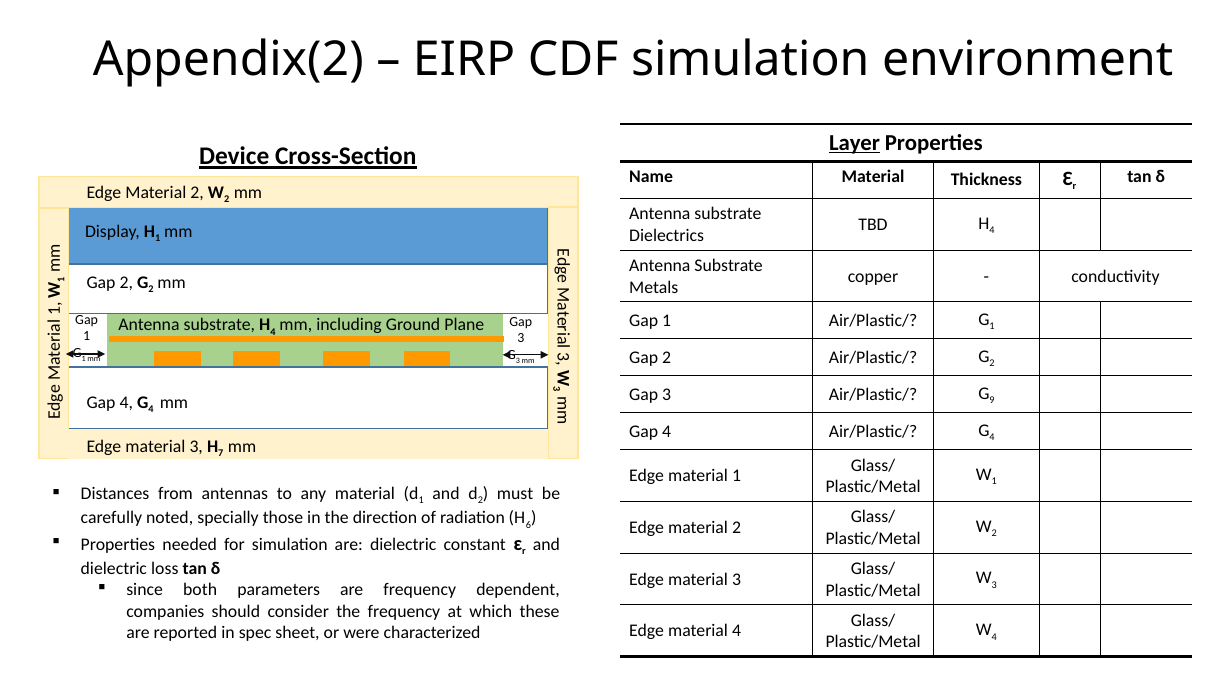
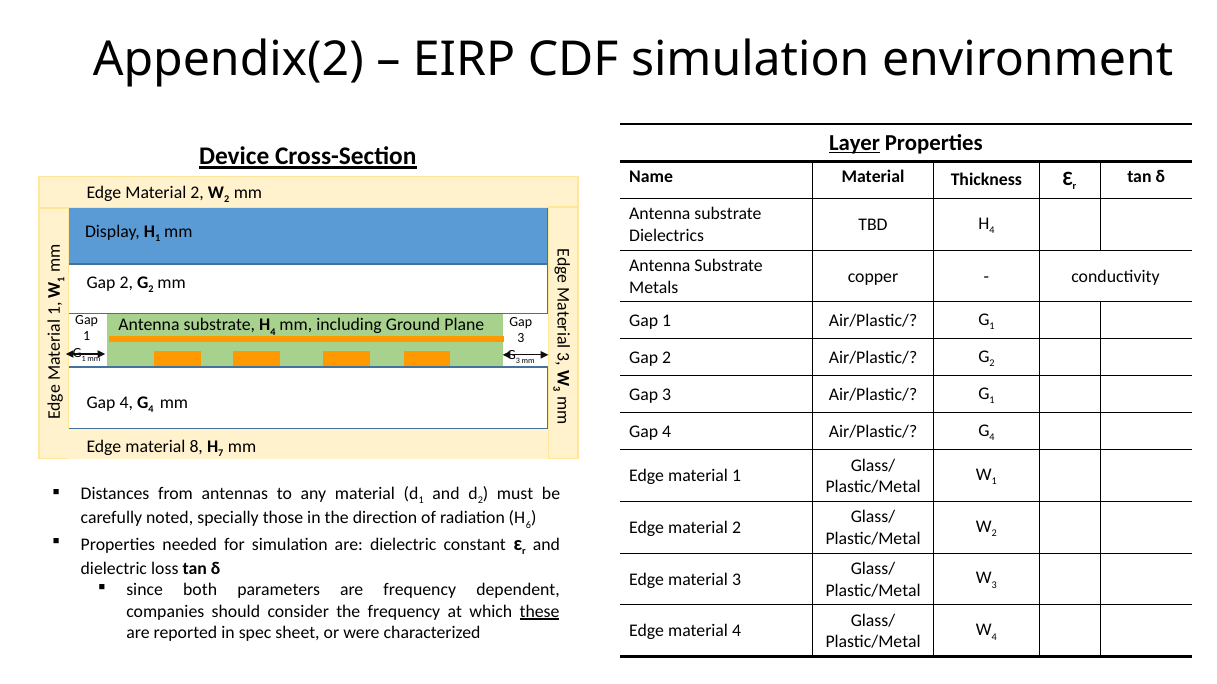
9: 9 -> 1 (992, 400)
3: 3 -> 8 (196, 447)
these underline: none -> present (540, 612)
